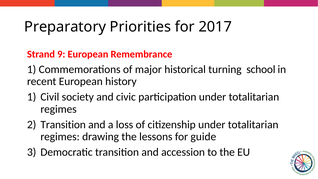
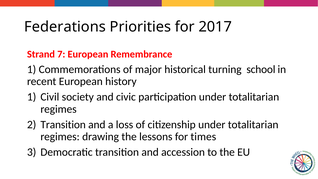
Preparatory: Preparatory -> Federations (65, 27)
9: 9 -> 7 (61, 54)
guide: guide -> times (203, 137)
